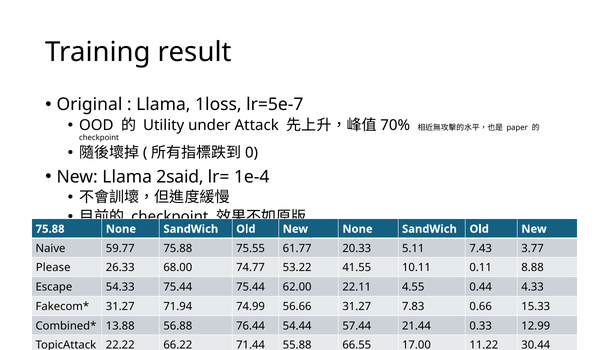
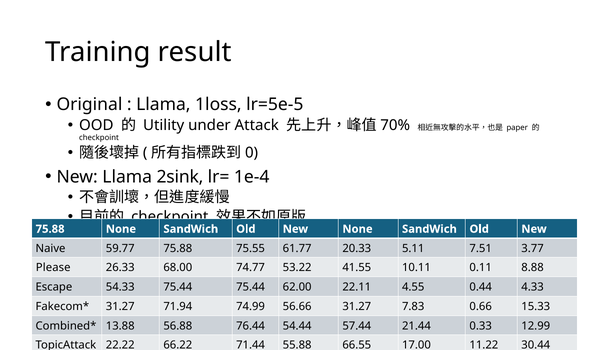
lr=5e-7: lr=5e-7 -> lr=5e-5 (275, 105)
2said: 2said -> 2sink (180, 177)
7.43: 7.43 -> 7.51 (481, 249)
